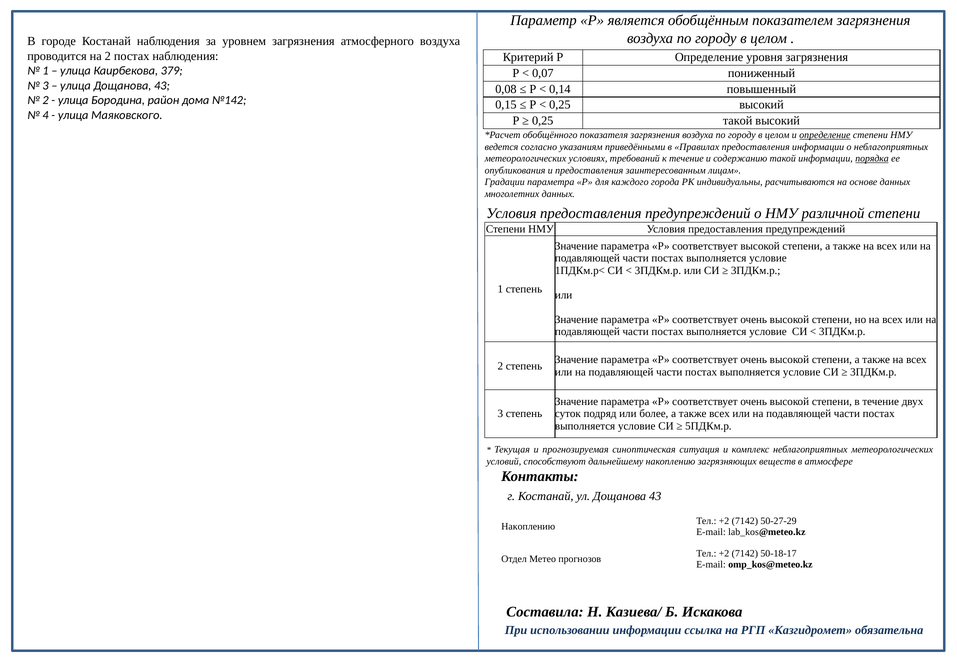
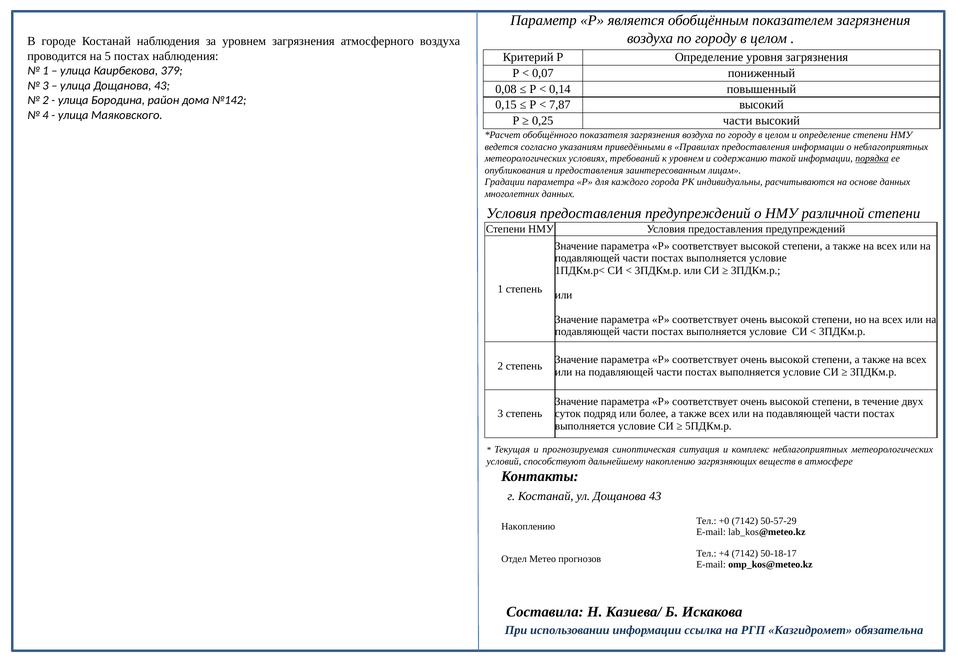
на 2: 2 -> 5 (108, 56)
0,25: 0,25 -> 7,87 (560, 105)
0,25 такой: такой -> части (738, 121)
определение underline: present -> none (825, 135)
к течение: течение -> уровнем (686, 159)
+2: +2 -> +0 (724, 522)
50-27-29: 50-27-29 -> 50-57-29 (779, 522)
+2: +2 -> +4 (724, 554)
